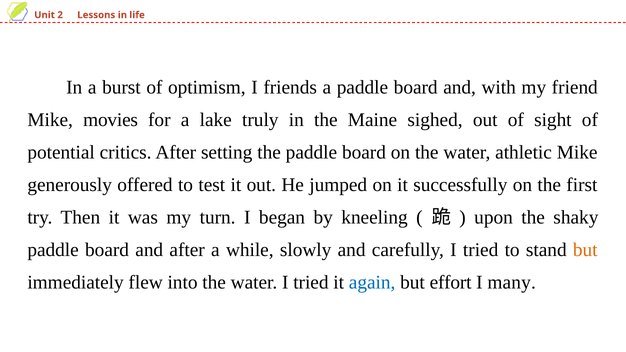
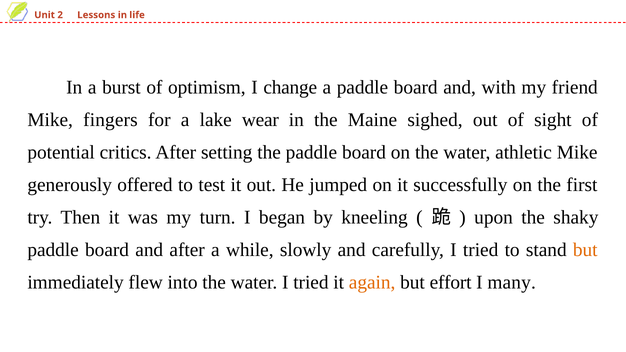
friends: friends -> change (290, 88)
movies: movies -> fingers (110, 120)
truly: truly -> wear (260, 120)
again colour: blue -> orange (372, 282)
